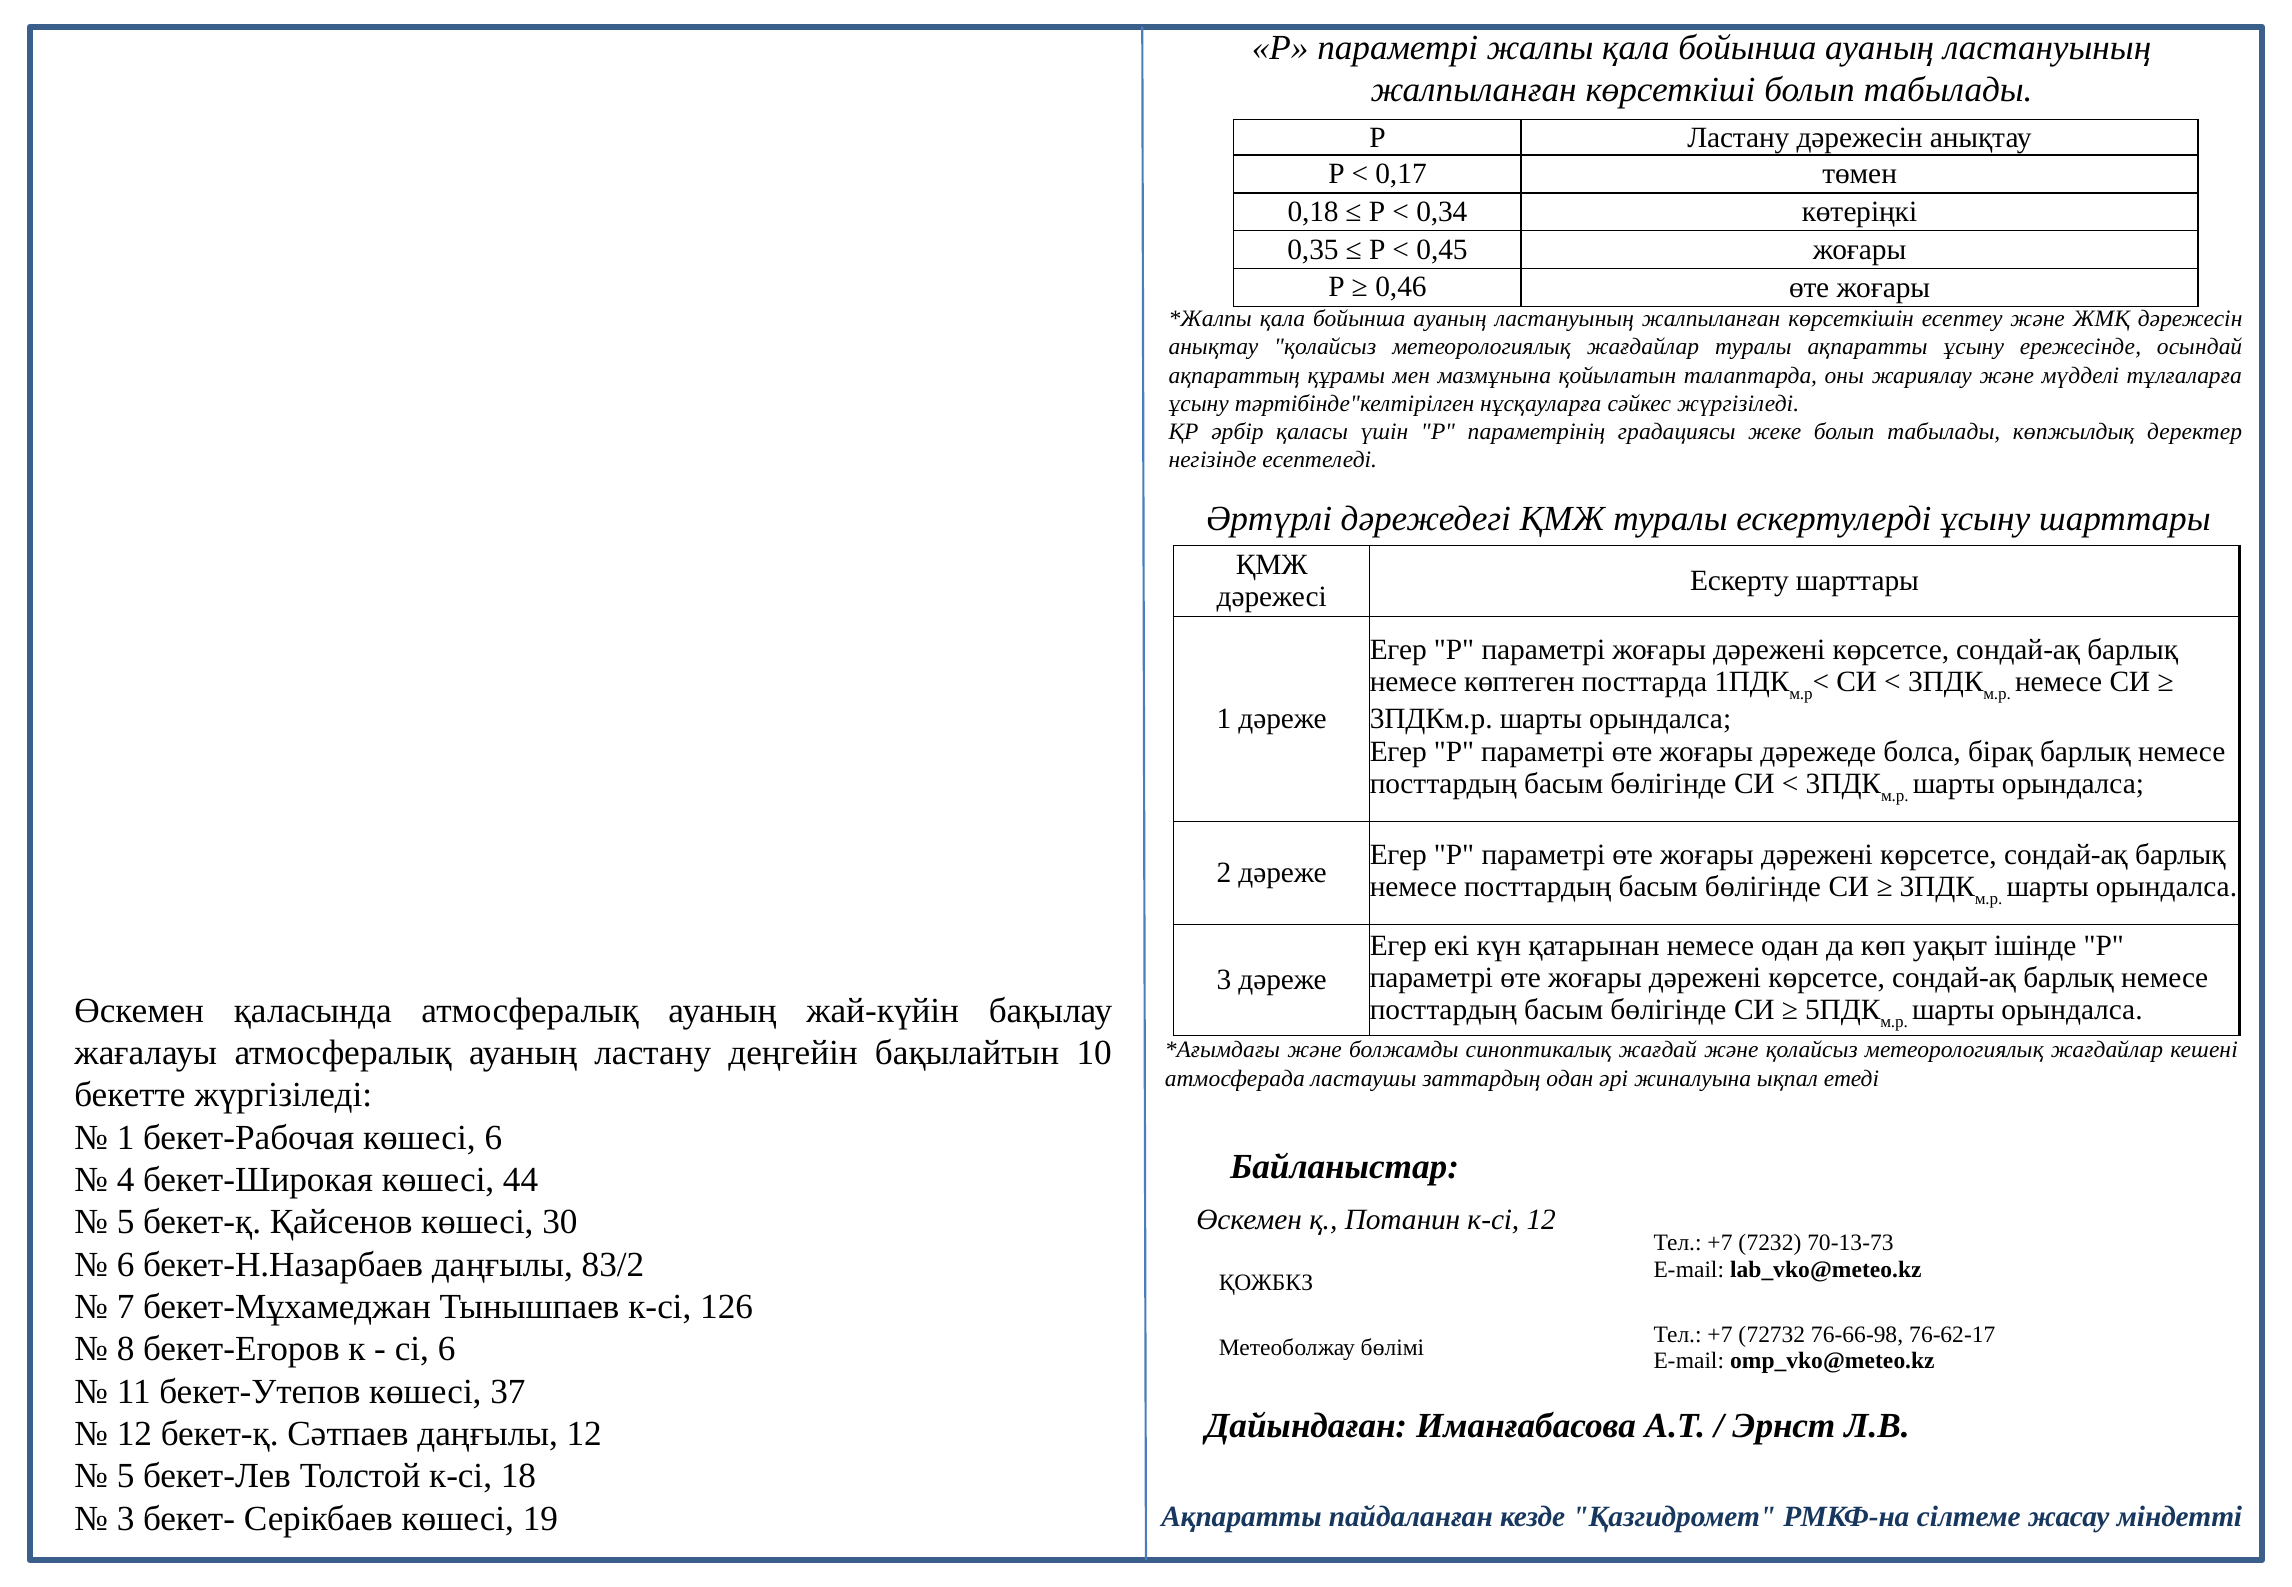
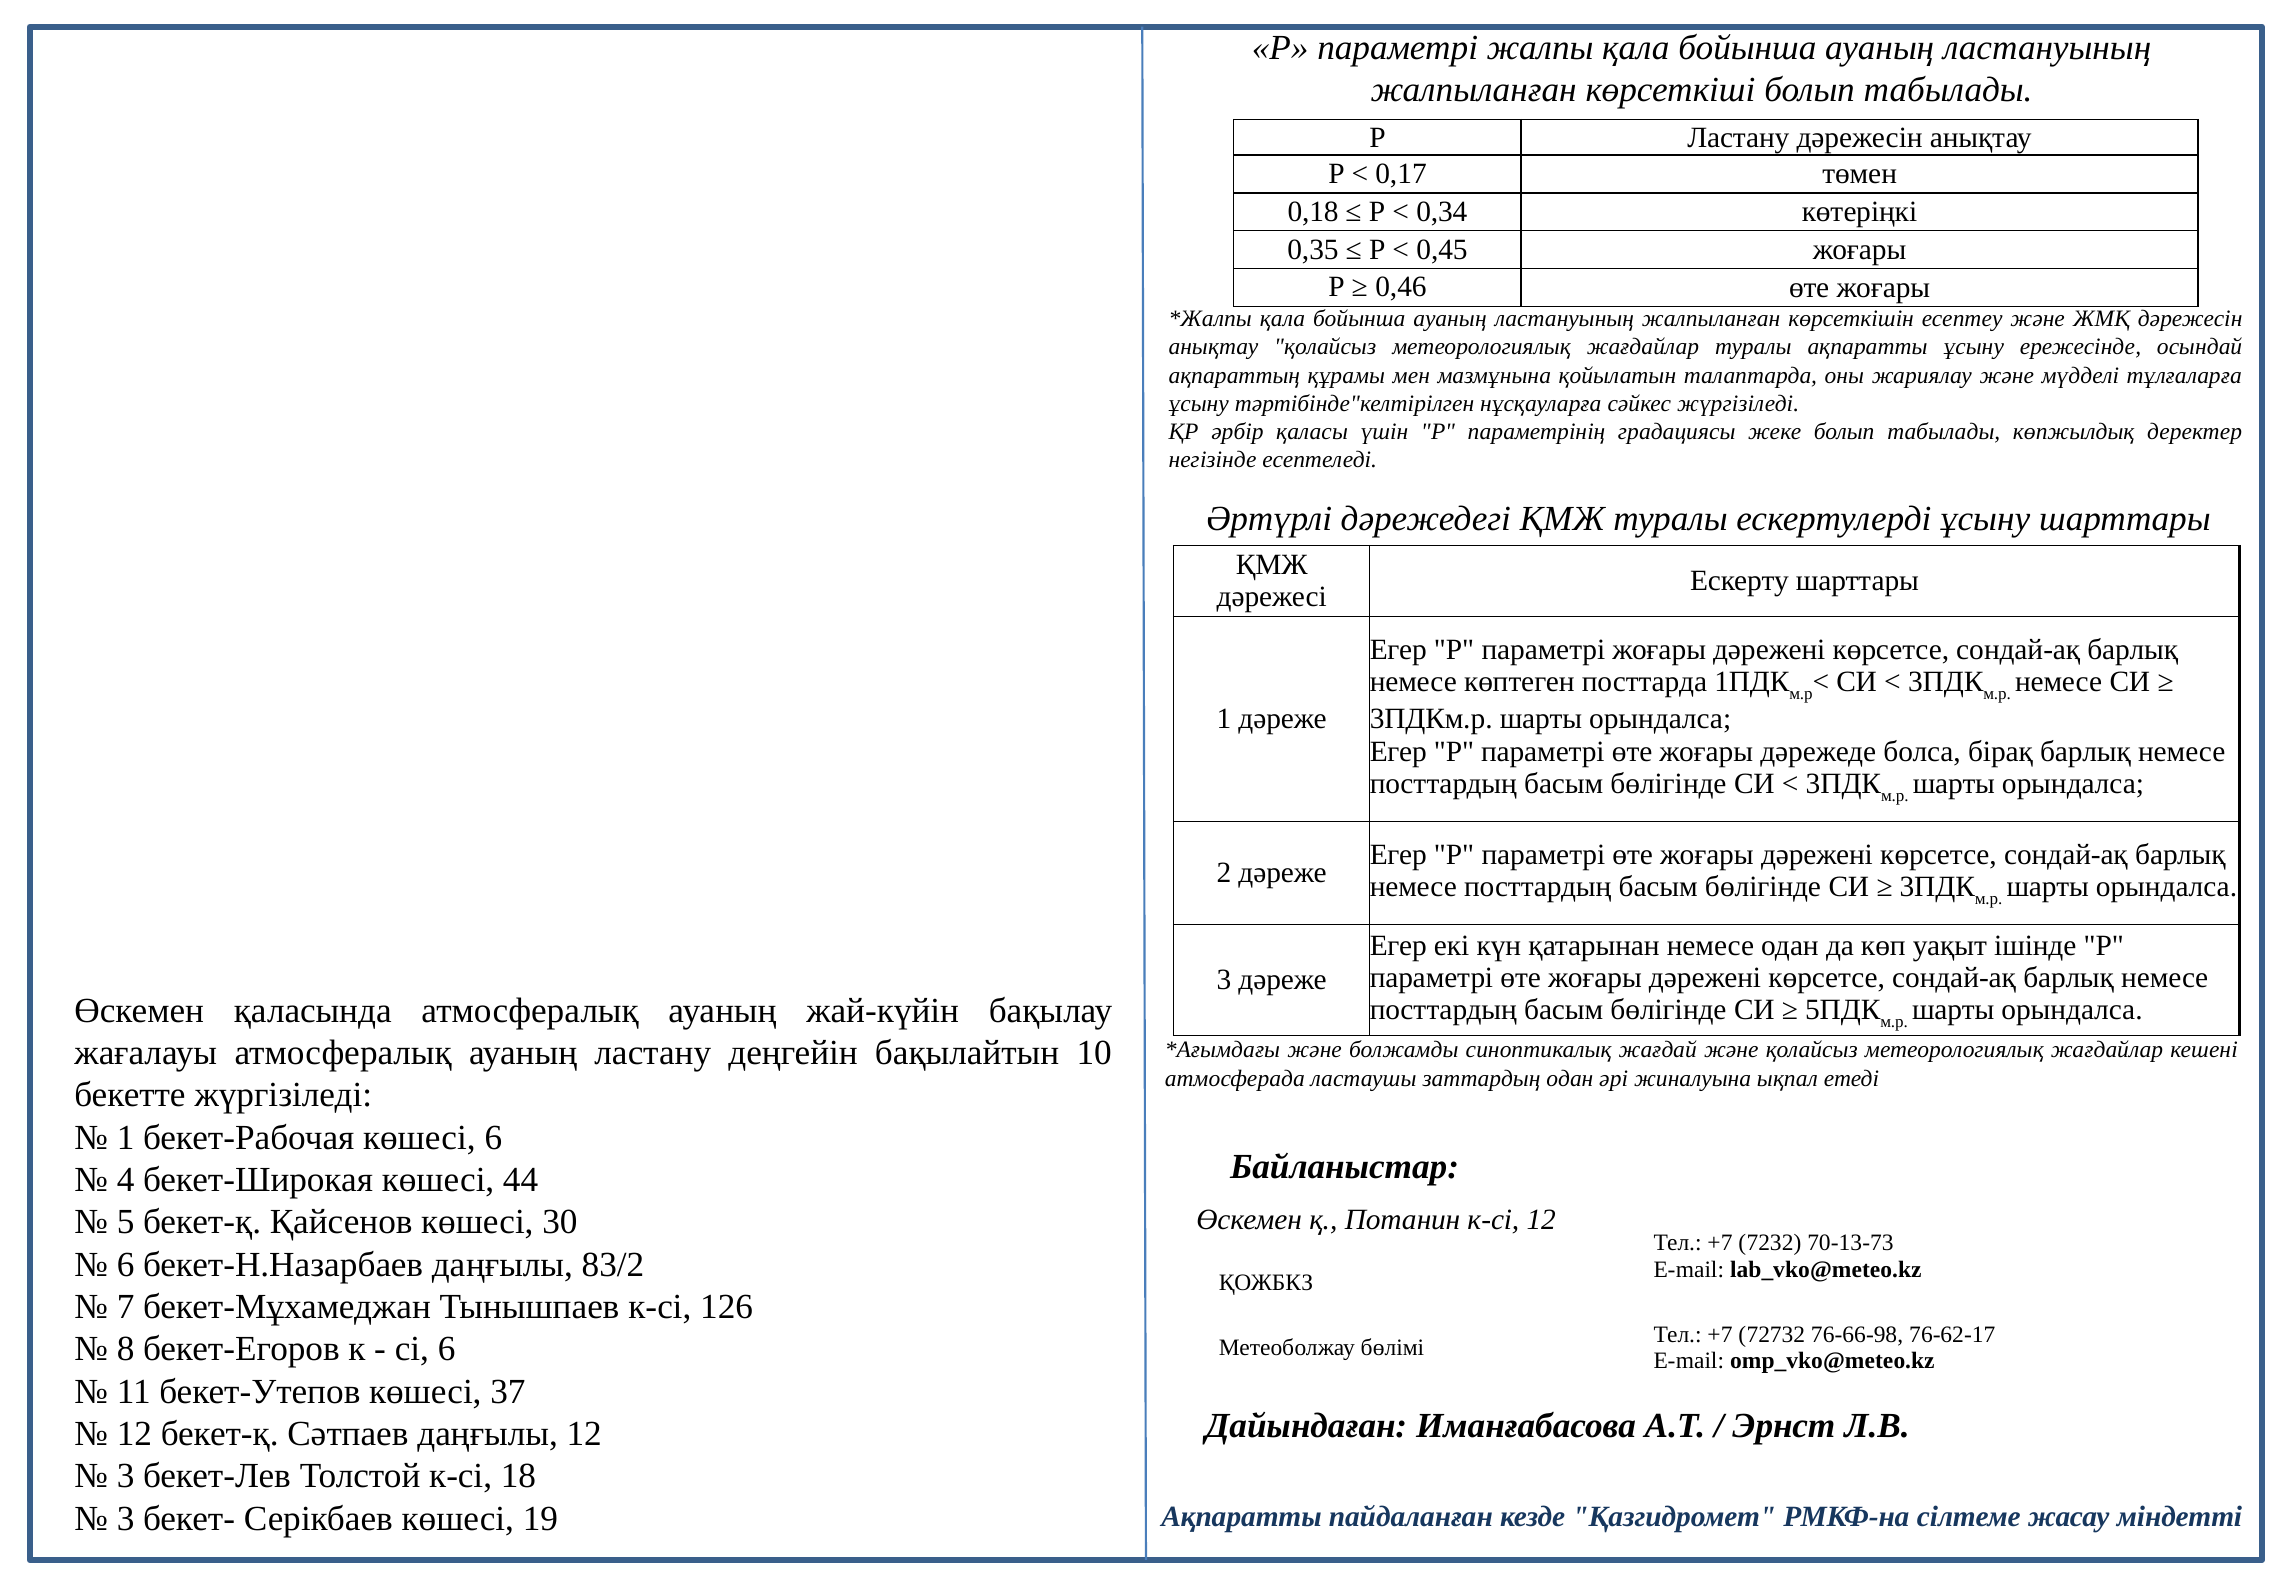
5: 5 -> 3 (126, 1476)
